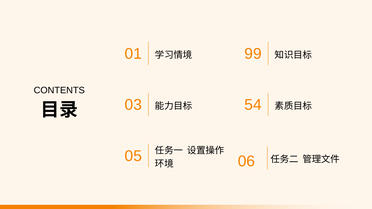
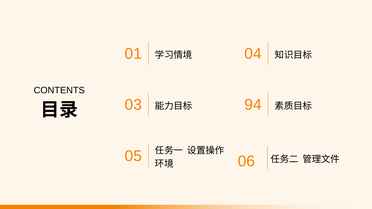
99: 99 -> 04 (253, 54)
54: 54 -> 94 (253, 105)
